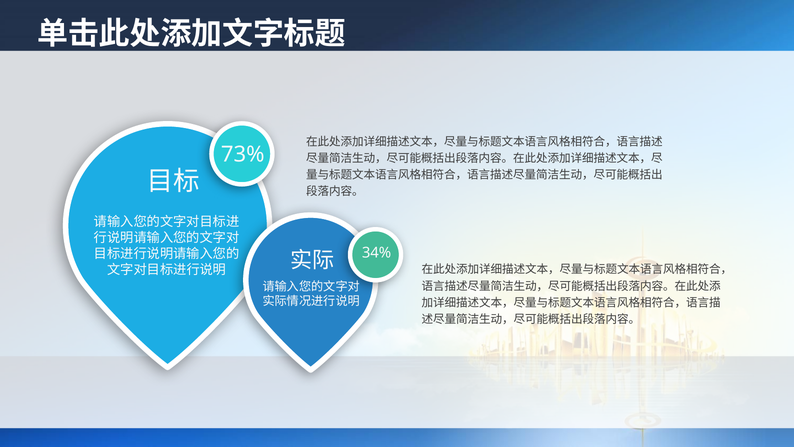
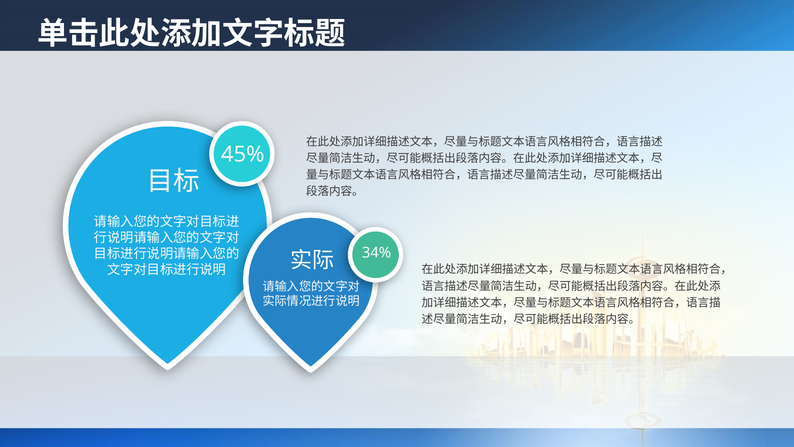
73%: 73% -> 45% (243, 154)
